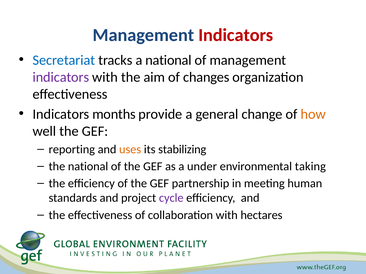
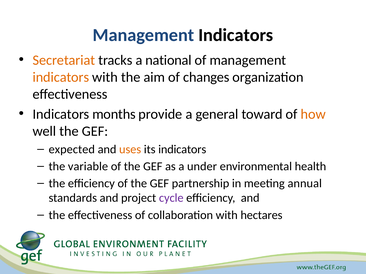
Indicators colour: red -> black (236, 35)
Secretariat colour: blue -> orange (64, 60)
indicators colour: purple -> orange (61, 77)
change: change -> toward (262, 114)
reporting: reporting -> expected (72, 150)
its stabilizing: stabilizing -> indicators (182, 150)
the national: national -> variable (88, 167)
taking: taking -> health (310, 167)
human: human -> annual (305, 184)
